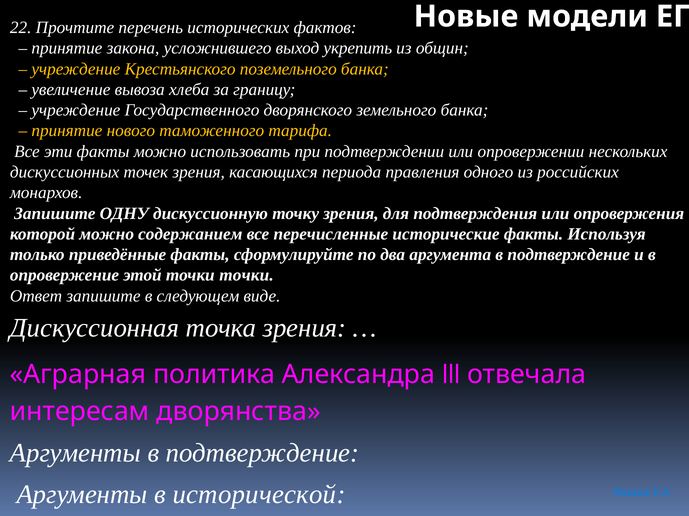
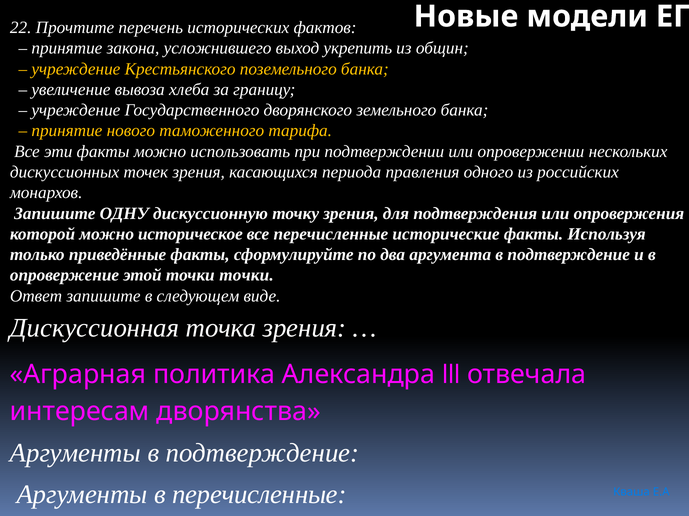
содержанием: содержанием -> историческое (190, 234)
в исторической: исторической -> перечисленные (259, 495)
